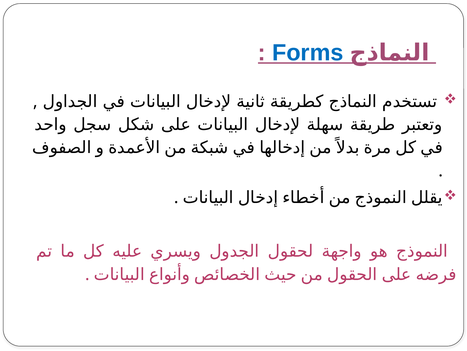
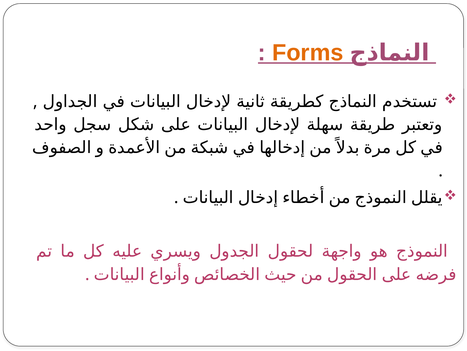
Forms colour: blue -> orange (308, 53)
